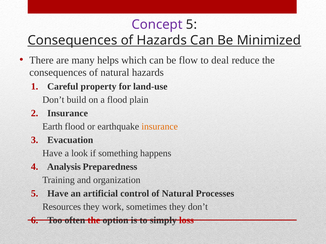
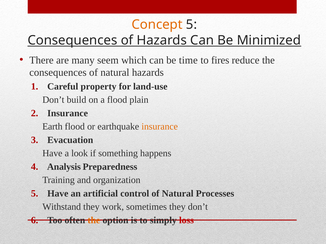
Concept colour: purple -> orange (157, 25)
helps: helps -> seem (108, 60)
flow: flow -> time (188, 60)
deal: deal -> fires (220, 60)
Resources: Resources -> Withstand (62, 207)
the colour: red -> orange (94, 221)
